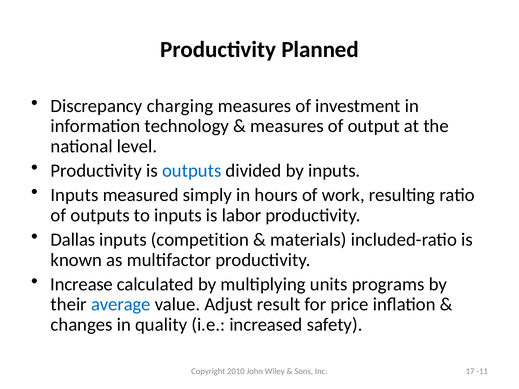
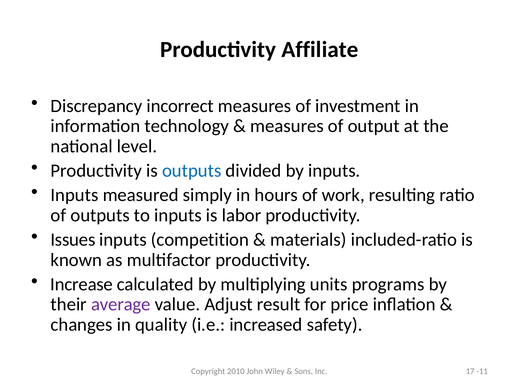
Planned: Planned -> Affiliate (320, 50)
charging: charging -> incorrect (180, 106)
Dallas: Dallas -> Issues (73, 240)
average colour: blue -> purple (121, 305)
